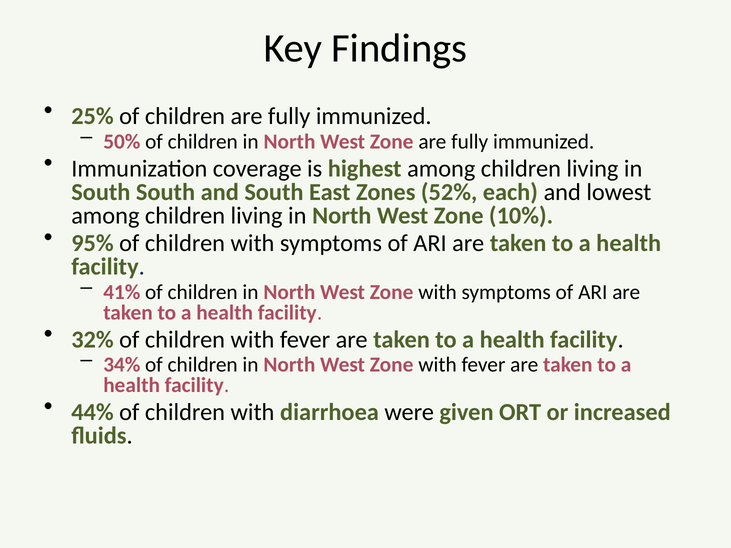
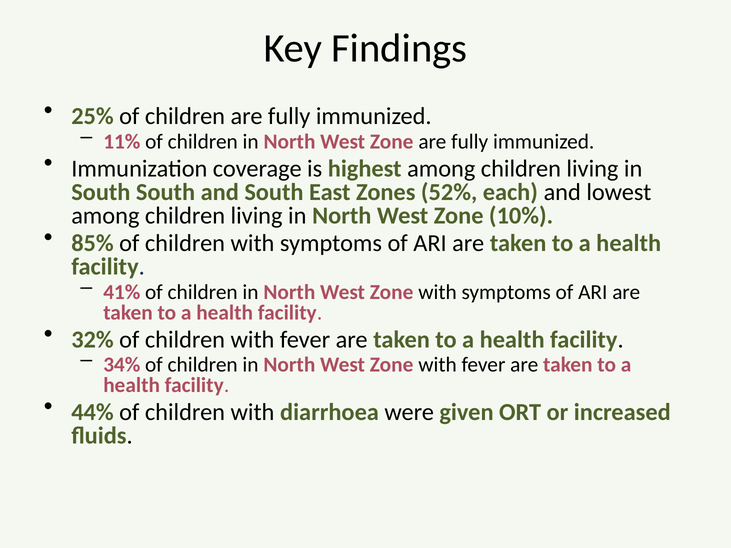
50%: 50% -> 11% (122, 142)
95%: 95% -> 85% (92, 244)
